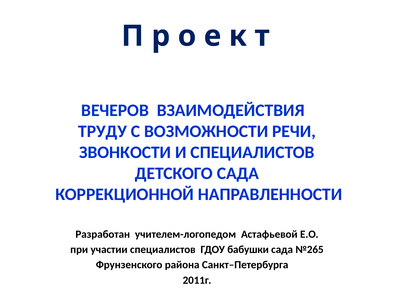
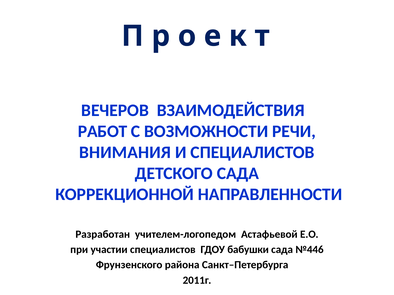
ТРУДУ: ТРУДУ -> РАБОТ (103, 132)
ЗВОНКОСТИ: ЗВОНКОСТИ -> ВНИМАНИЯ (125, 153)
№265: №265 -> №446 (310, 250)
